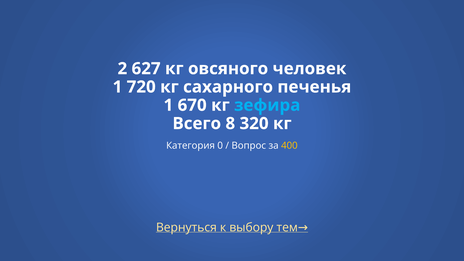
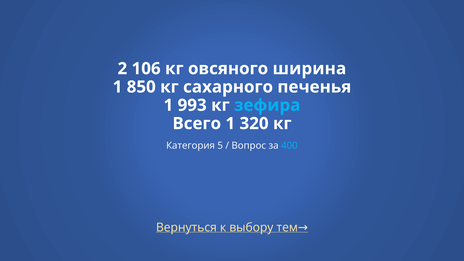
627: 627 -> 106 (146, 69)
человек: человек -> ширина (309, 69)
720: 720 -> 850 (141, 87)
670: 670 -> 993 (192, 105)
Всего 8: 8 -> 1 (230, 124)
0: 0 -> 5 (220, 146)
400 colour: yellow -> light blue (289, 146)
